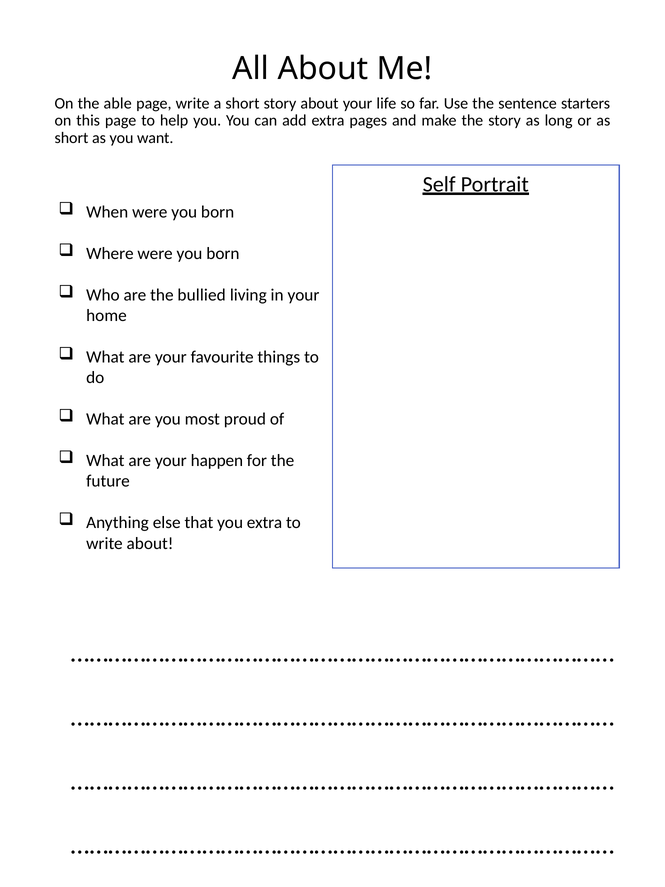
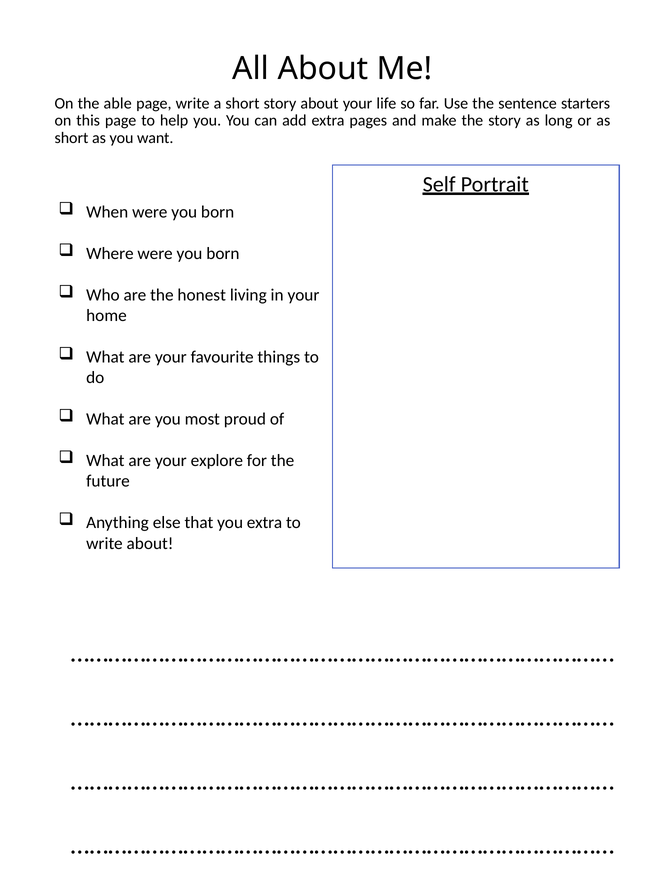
bullied: bullied -> honest (202, 295)
happen: happen -> explore (217, 460)
